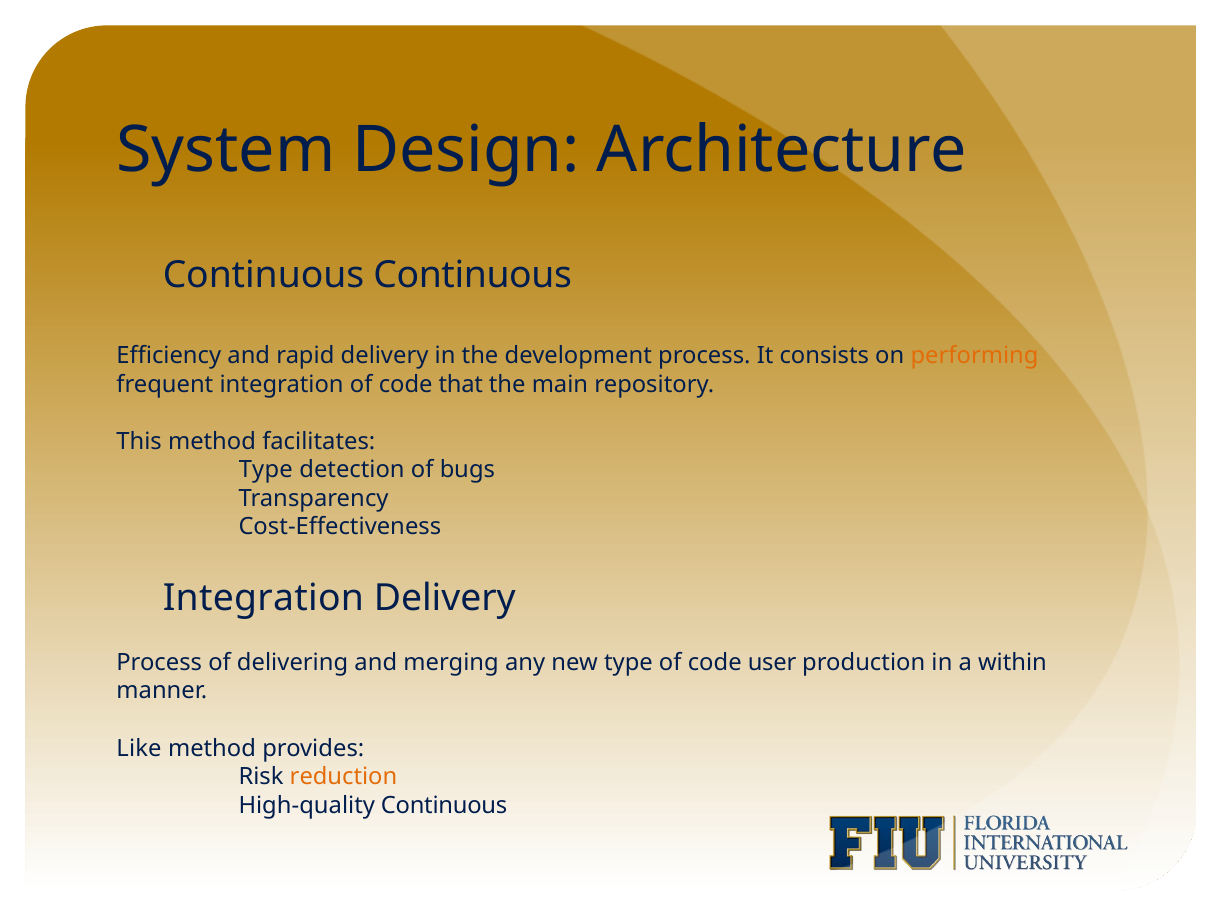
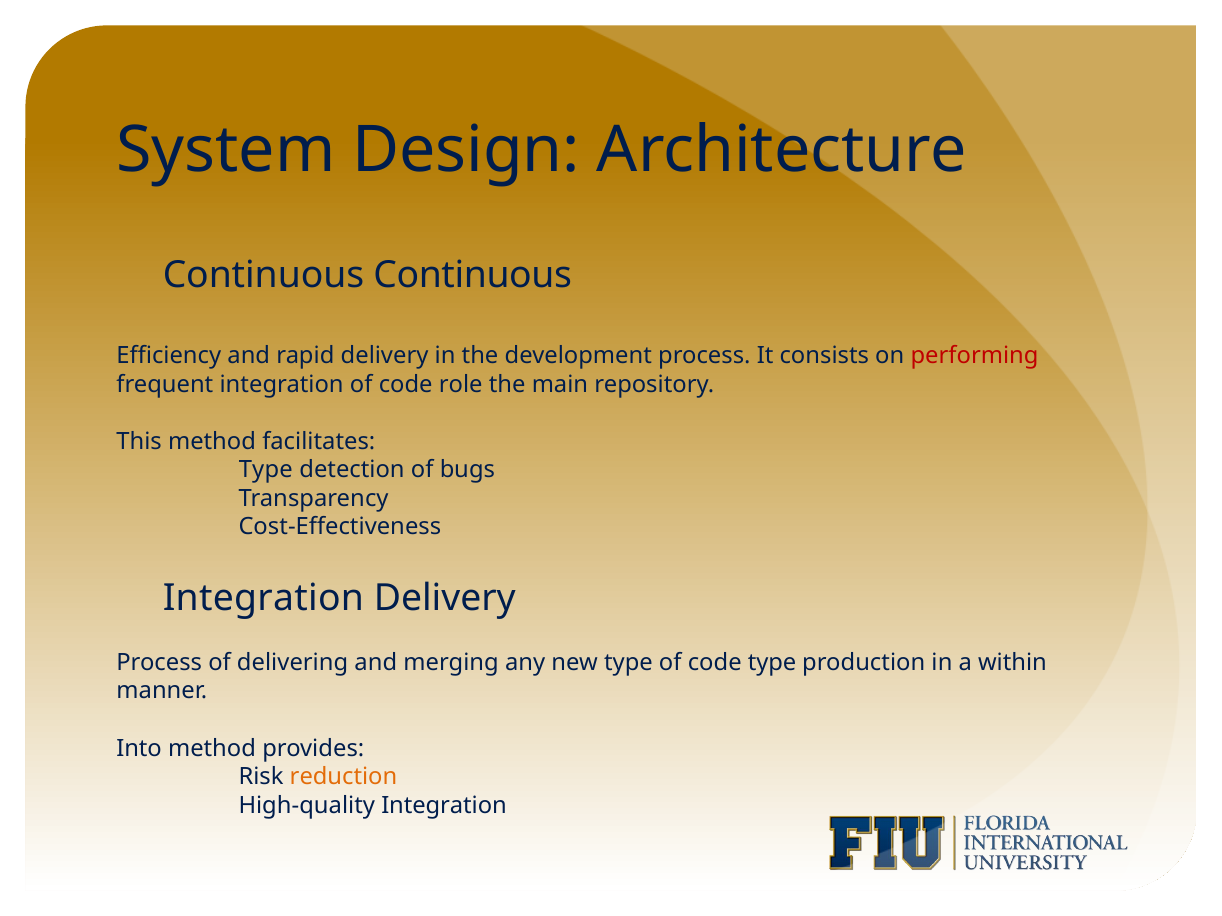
performing colour: orange -> red (975, 356)
that: that -> role (461, 385)
code user: user -> type (772, 663)
Like: Like -> Into (139, 749)
High-quality Continuous: Continuous -> Integration (444, 806)
